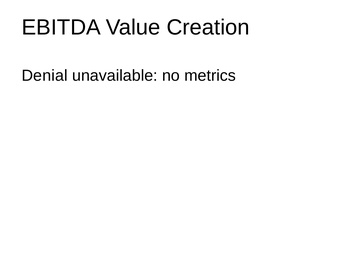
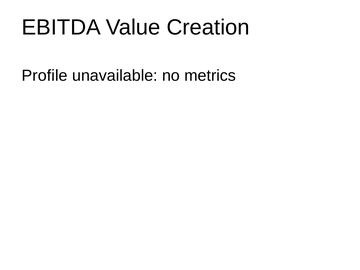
Denial: Denial -> Profile (45, 75)
